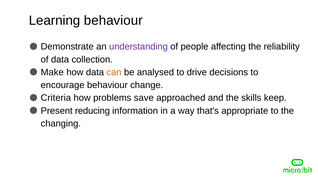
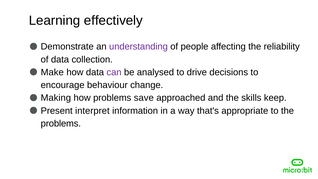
Learning behaviour: behaviour -> effectively (113, 21)
can colour: orange -> purple (114, 72)
Criteria: Criteria -> Making (56, 98)
reducing: reducing -> interpret (92, 111)
changing: changing -> problems (61, 123)
